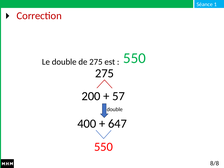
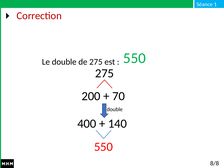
57: 57 -> 70 (119, 96)
647: 647 -> 140 (117, 124)
